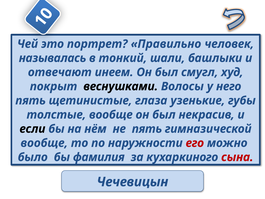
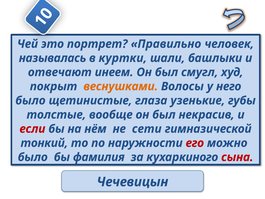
тонкий: тонкий -> куртки (123, 58)
веснушками colour: black -> orange (121, 86)
пять: пять -> было (30, 100)
если colour: black -> red (32, 129)
не пять: пять -> сети (147, 129)
вообще: вообще -> тонкий (44, 143)
